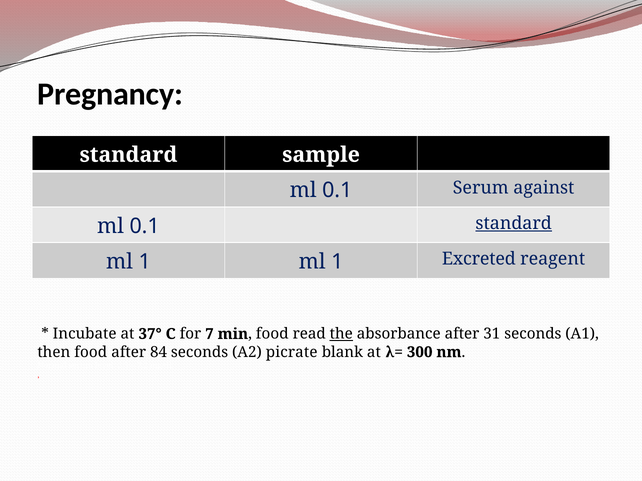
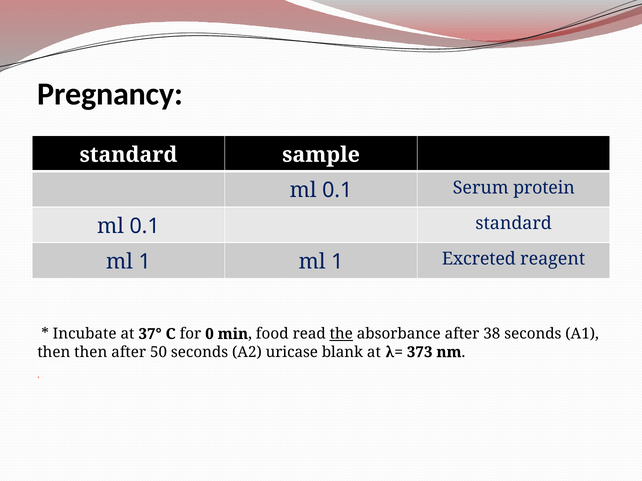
Serum against: against -> protein (544, 188)
standard underline: present -> none (514, 224)
7: 7 -> 0 (209, 334)
31: 31 -> 38 (492, 334)
then food: food -> then (91, 352)
84: 84 -> 50 (159, 352)
picrate: picrate -> uricase (292, 352)
300: 300 -> 373 (420, 352)
